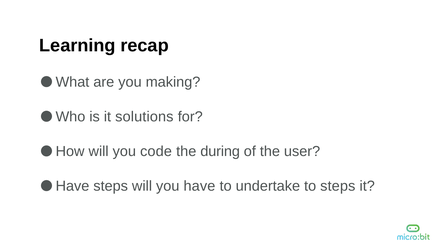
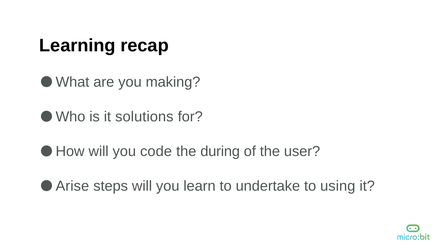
Have: Have -> Arise (72, 186)
you have: have -> learn (200, 186)
to steps: steps -> using (338, 186)
